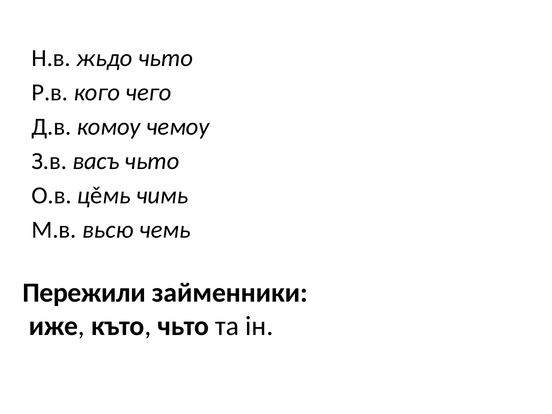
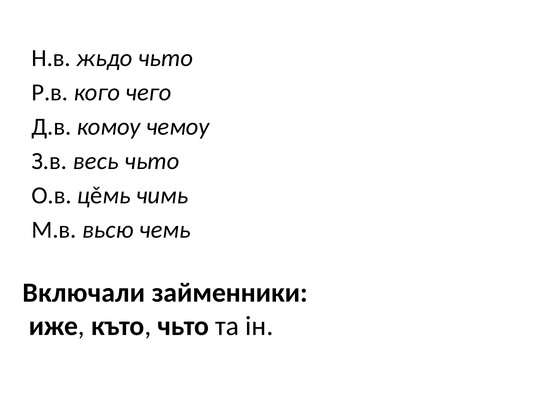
васъ: васъ -> весь (96, 161)
Пережили: Пережили -> Включали (84, 293)
